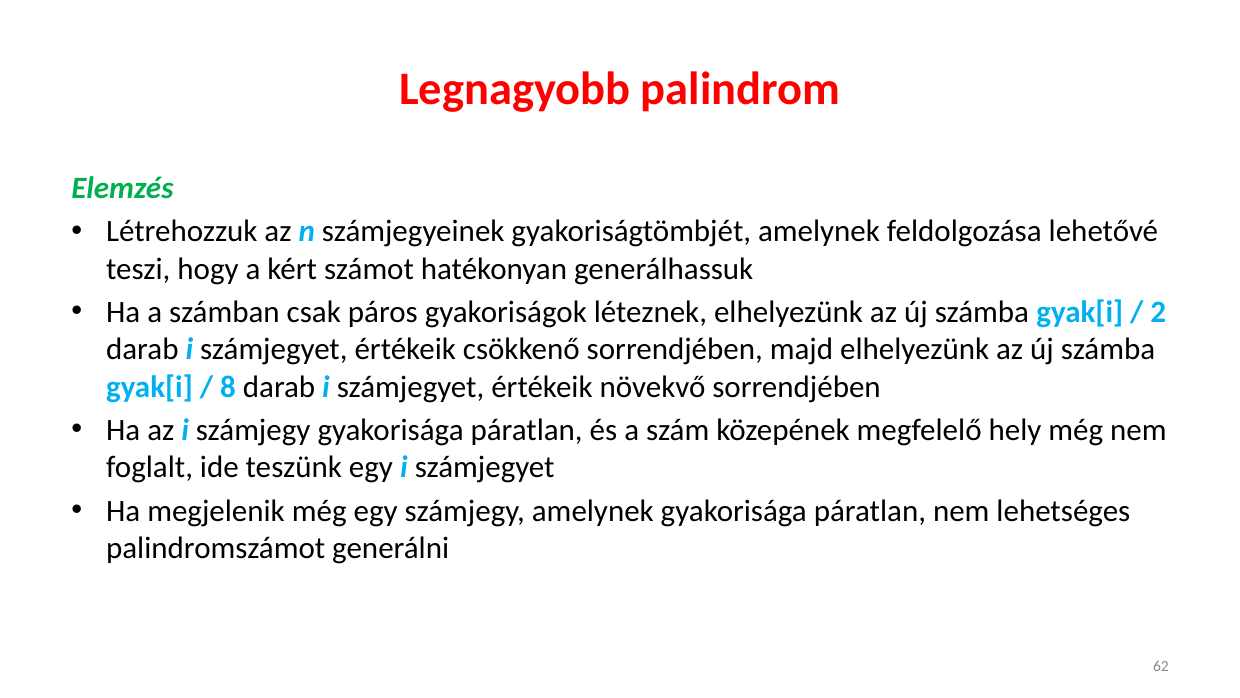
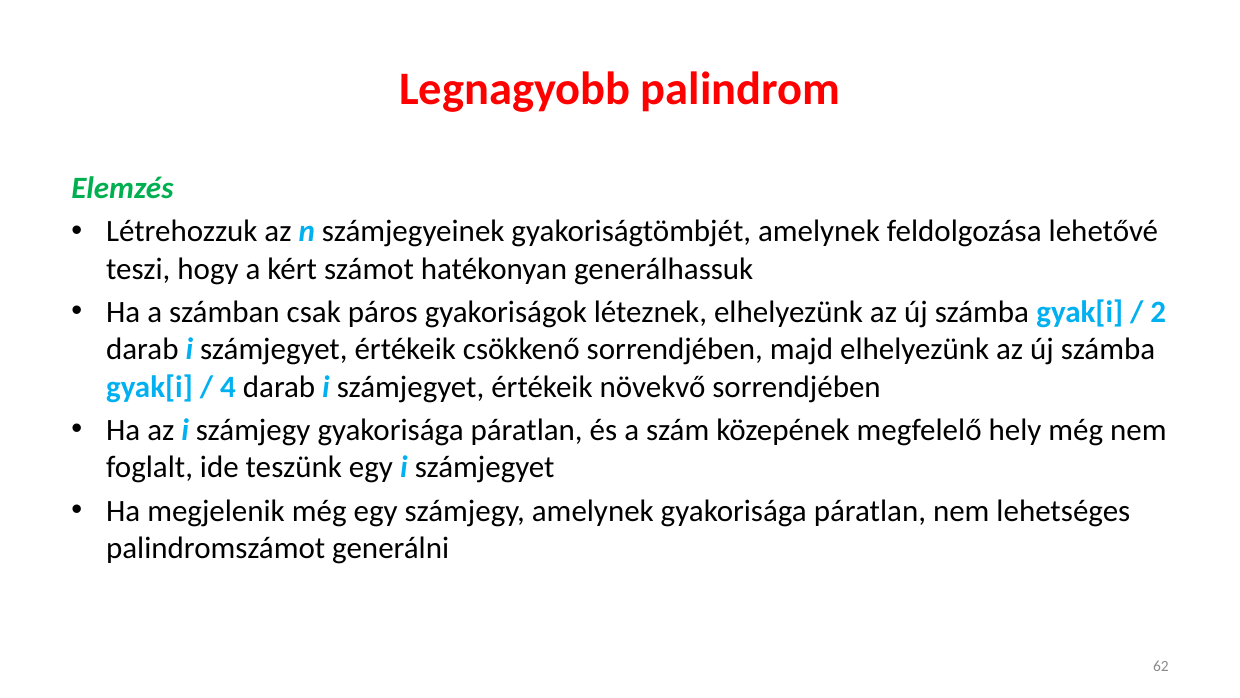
8: 8 -> 4 (228, 387)
